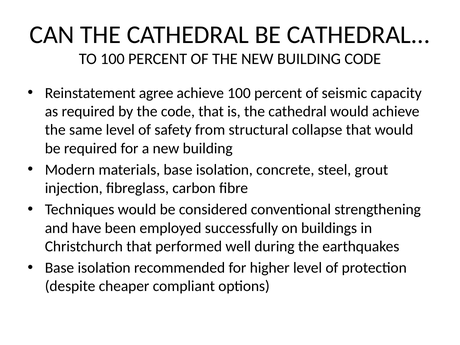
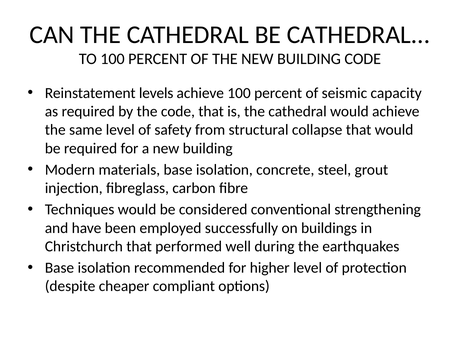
agree: agree -> levels (156, 93)
